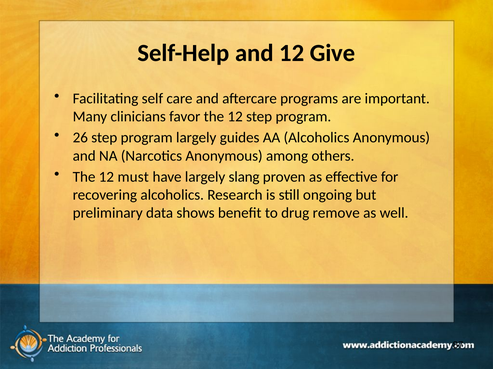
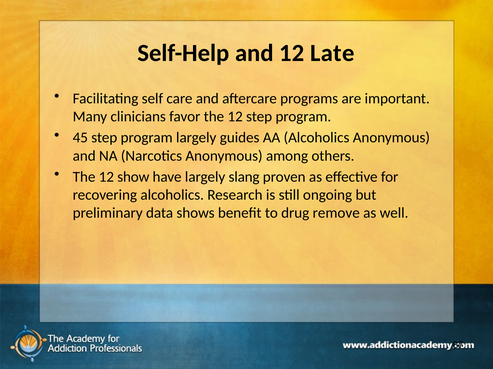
Give: Give -> Late (332, 53)
26: 26 -> 45 (80, 138)
must: must -> show (133, 177)
